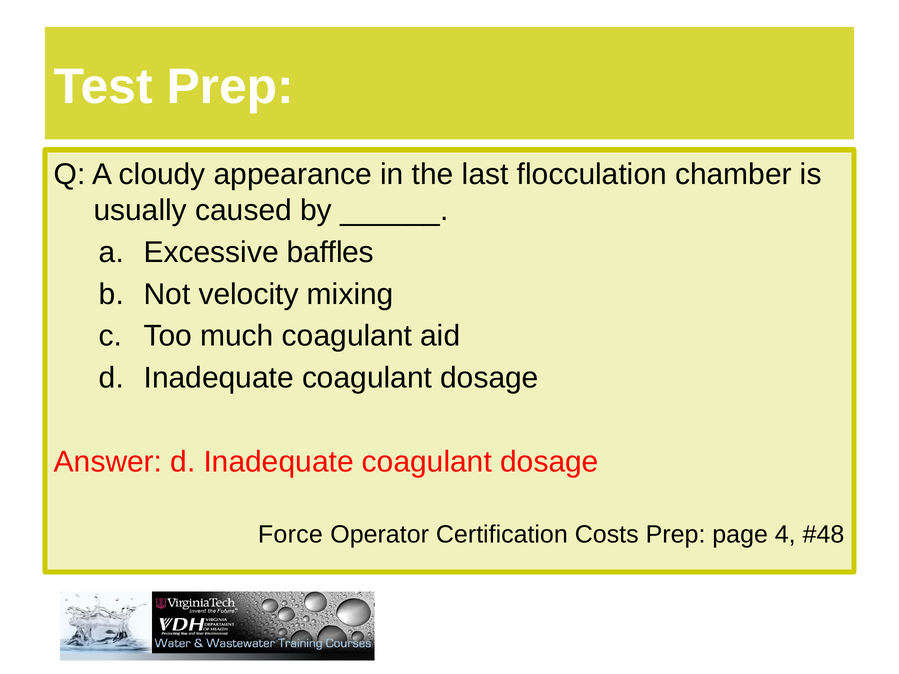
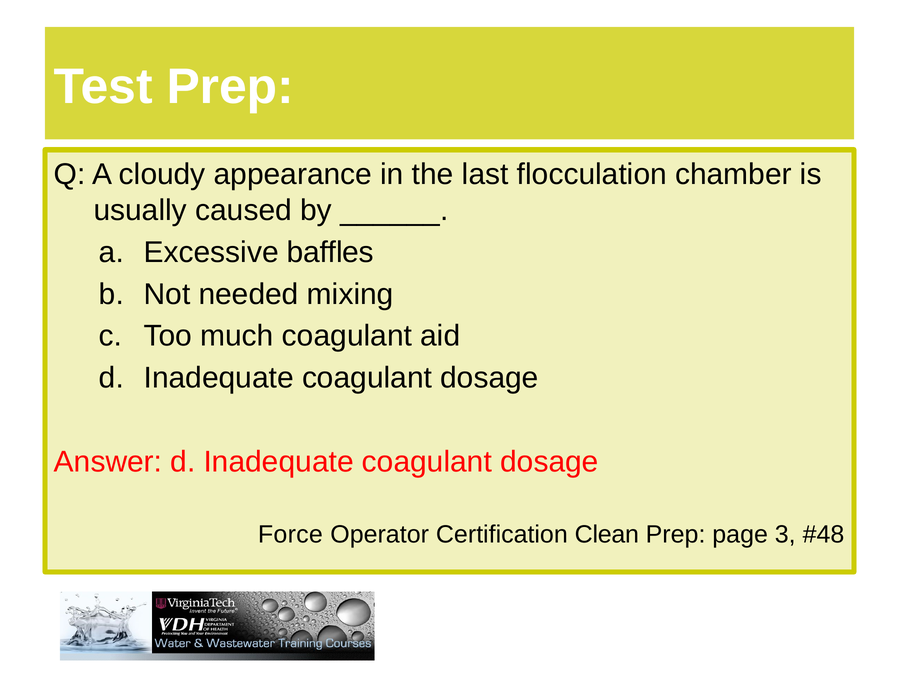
velocity: velocity -> needed (249, 294)
Costs: Costs -> Clean (607, 535)
4: 4 -> 3 (785, 535)
